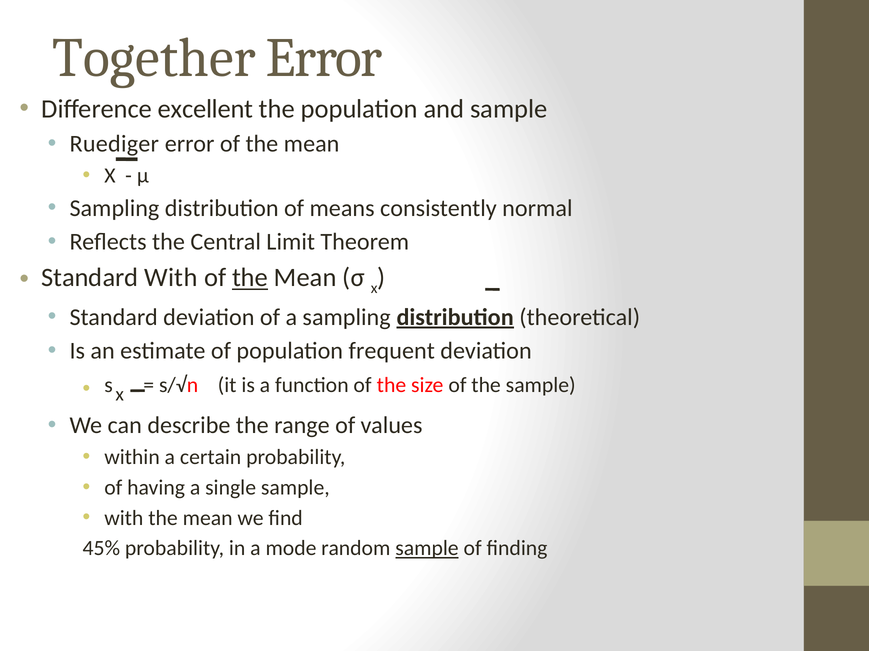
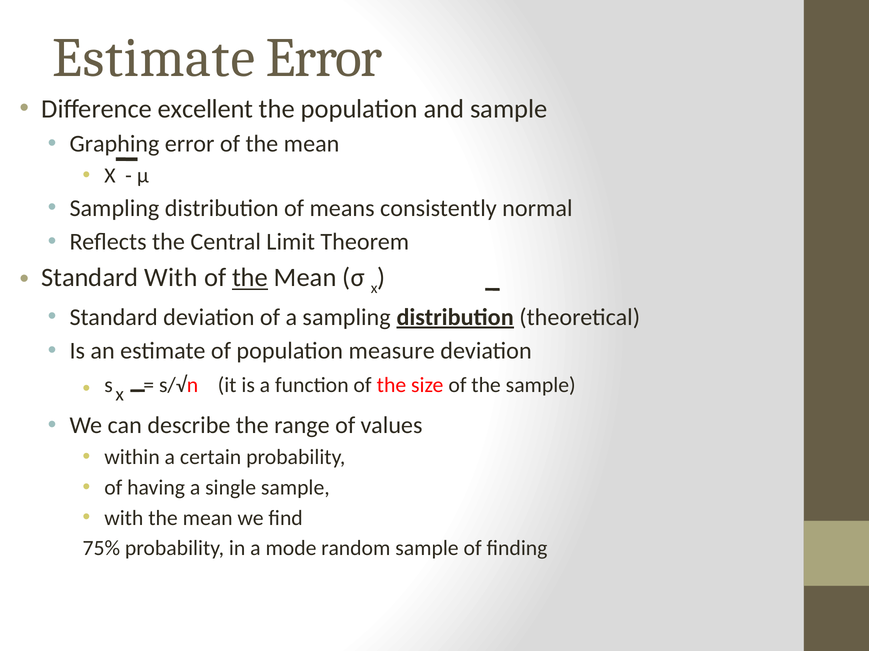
Together: Together -> Estimate (154, 58)
Ruediger: Ruediger -> Graphing (114, 144)
frequent: frequent -> measure (392, 351)
45%: 45% -> 75% (101, 549)
sample underline: present -> none (427, 549)
